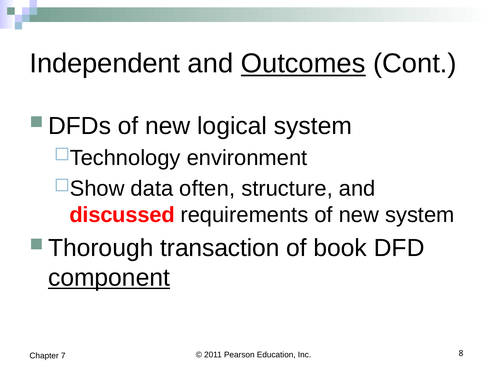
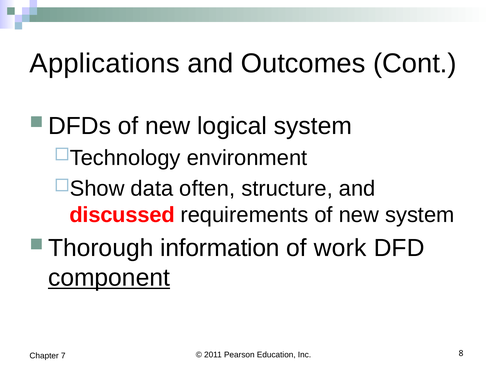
Independent: Independent -> Applications (105, 64)
Outcomes underline: present -> none (303, 64)
transaction: transaction -> information (220, 248)
book: book -> work (340, 248)
